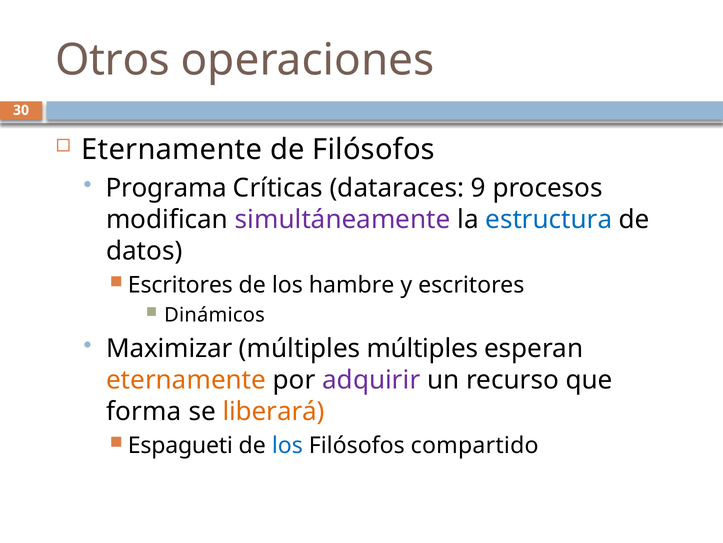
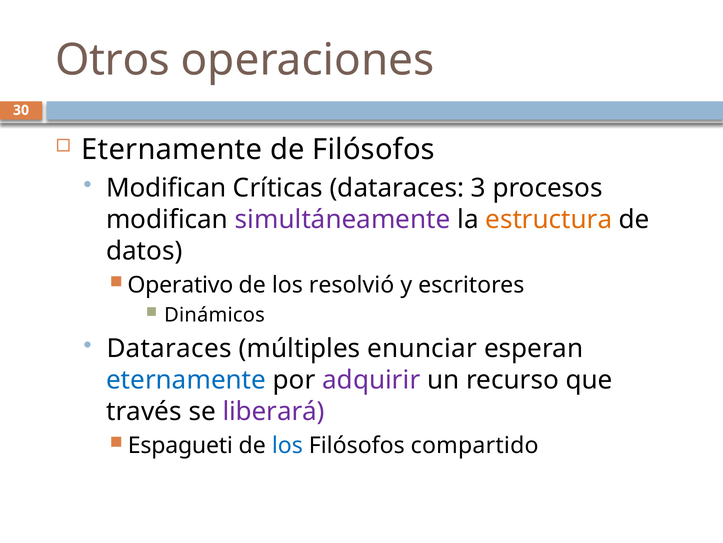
Programa: Programa -> Modifican (166, 188)
9: 9 -> 3 (478, 188)
estructura colour: blue -> orange (549, 219)
Escritores: Escritores -> Operativo (180, 285)
hambre: hambre -> resolvió (352, 285)
Maximizar: Maximizar -> Dataraces (169, 348)
múltiples múltiples: múltiples -> enunciar (422, 348)
eternamente colour: orange -> blue (186, 380)
forma: forma -> través (144, 411)
liberará colour: orange -> purple (274, 411)
